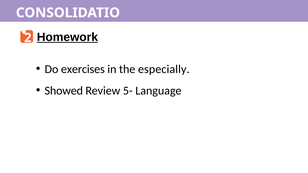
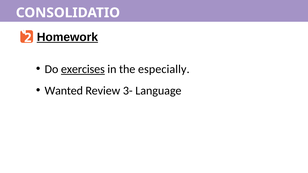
exercises underline: none -> present (83, 69)
Showed: Showed -> Wanted (64, 91)
5-: 5- -> 3- (128, 91)
